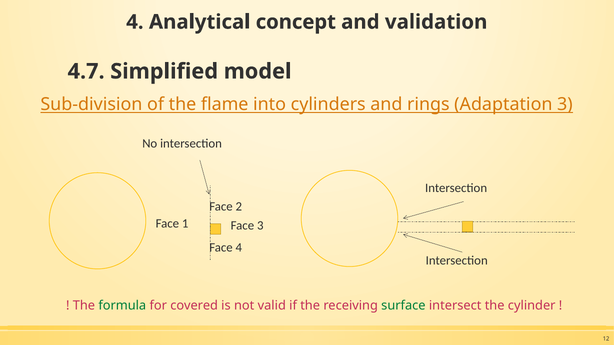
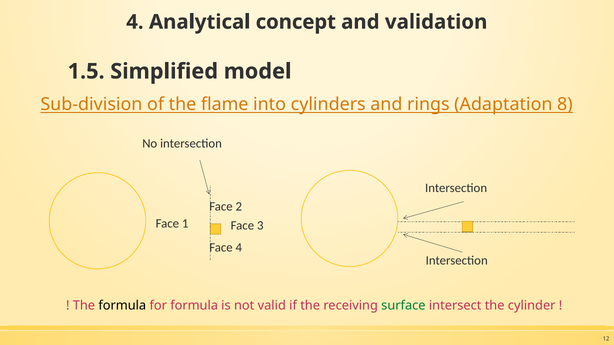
4.7: 4.7 -> 1.5 (86, 71)
Adaptation 3: 3 -> 8 (565, 105)
formula colour: green -> black (122, 306)
for covered: covered -> formula (194, 306)
